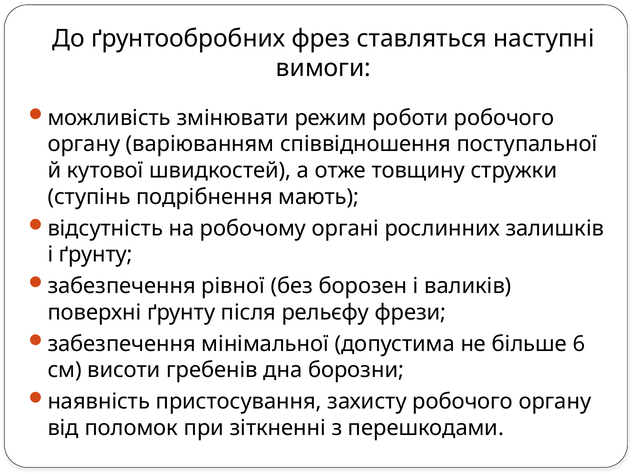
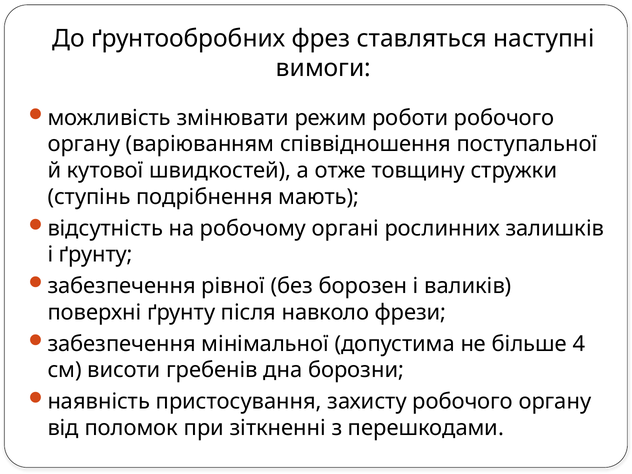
рельєфу: рельєфу -> навколо (325, 312)
6: 6 -> 4 (579, 344)
